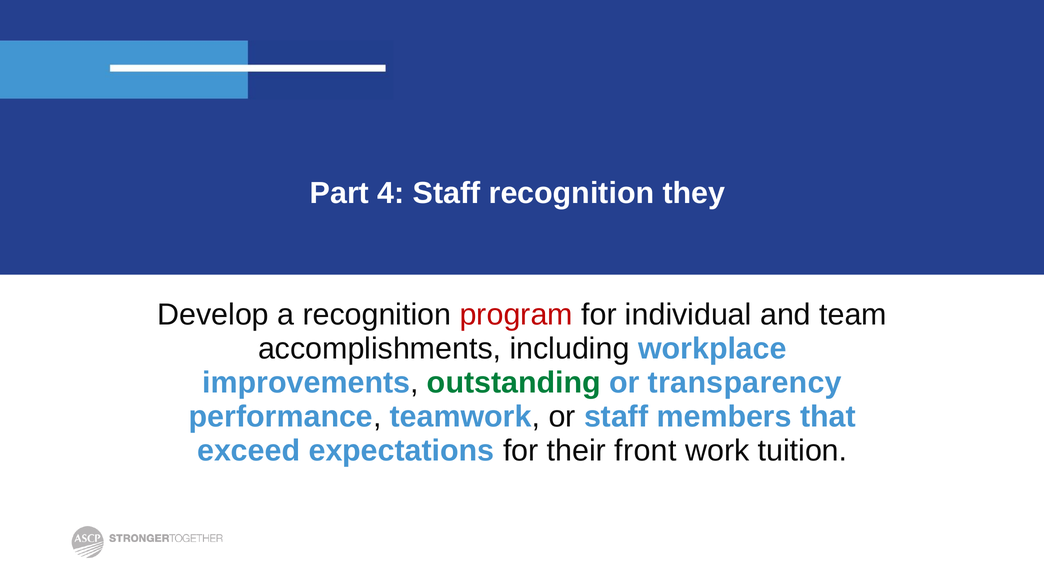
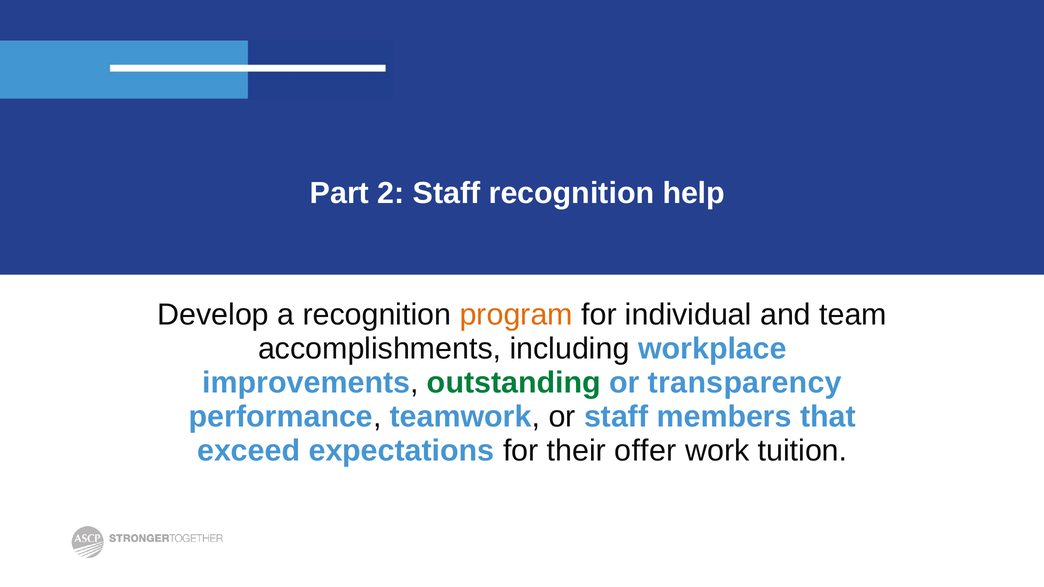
4: 4 -> 2 (391, 193)
they: they -> help (694, 193)
program colour: red -> orange (516, 315)
front: front -> offer (645, 451)
